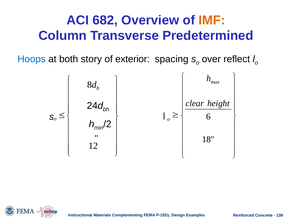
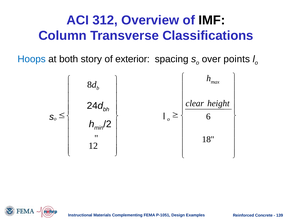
682: 682 -> 312 (105, 20)
IMF colour: orange -> black (212, 20)
Predetermined: Predetermined -> Classifications (208, 36)
reflect: reflect -> points (237, 59)
